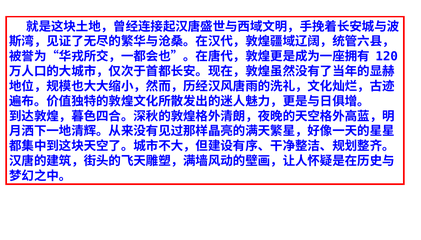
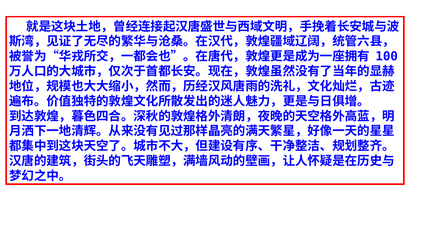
120: 120 -> 100 (387, 56)
